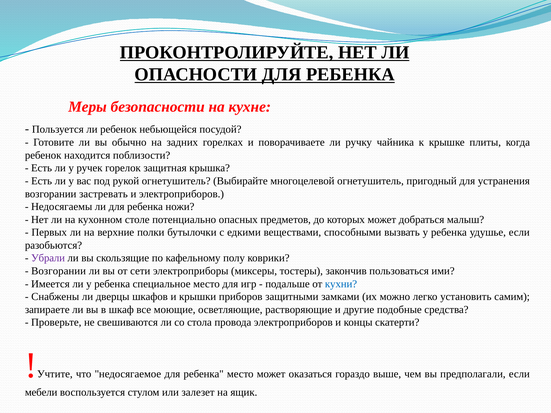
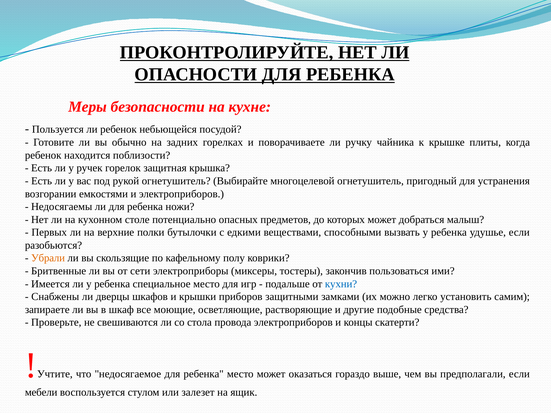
застревать: застревать -> емкостями (103, 194)
Убрали colour: purple -> orange (48, 258)
Возгорании: Возгорании -> Бритвенные (59, 271)
